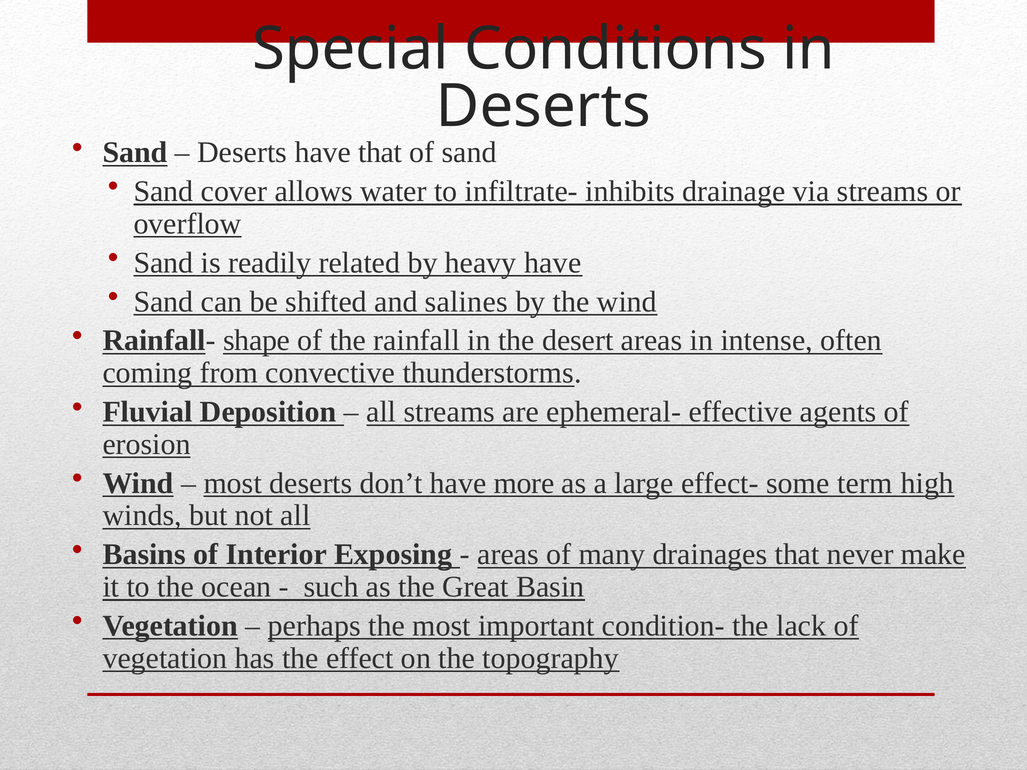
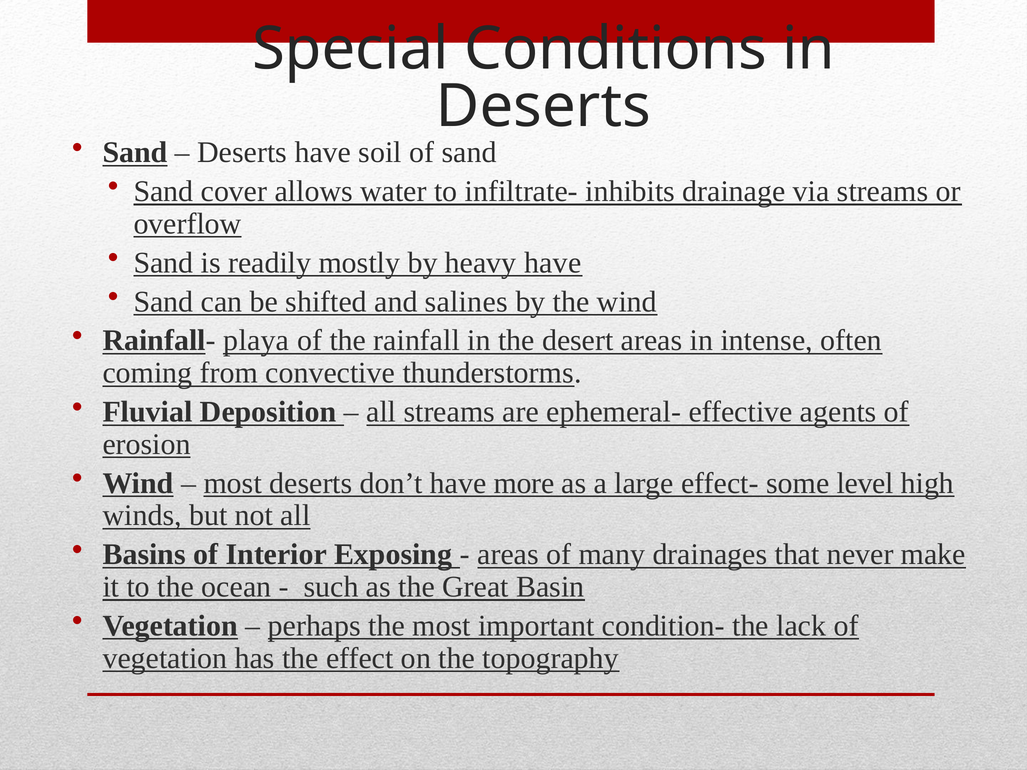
have that: that -> soil (380, 152)
related: related -> mostly (359, 263)
shape: shape -> playa (256, 341)
term: term -> level (865, 483)
